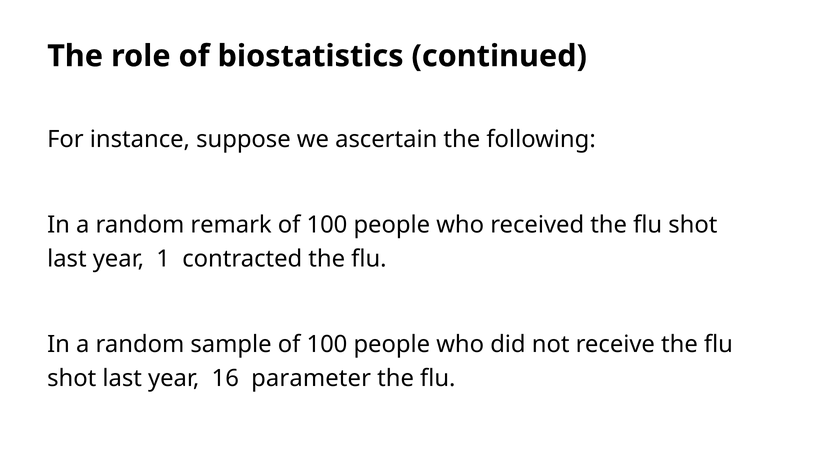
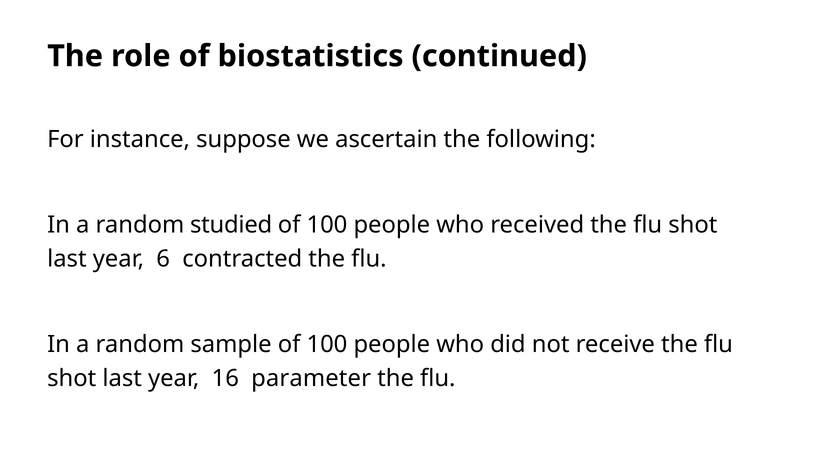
remark: remark -> studied (231, 225)
1: 1 -> 6 (163, 259)
